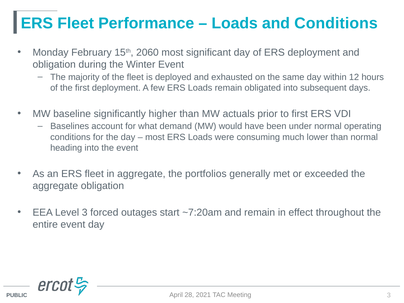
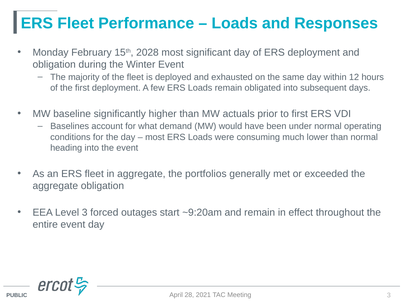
and Conditions: Conditions -> Responses (336, 23)
2060: 2060 -> 2028 (147, 53)
~7:20am: ~7:20am -> ~9:20am (202, 212)
